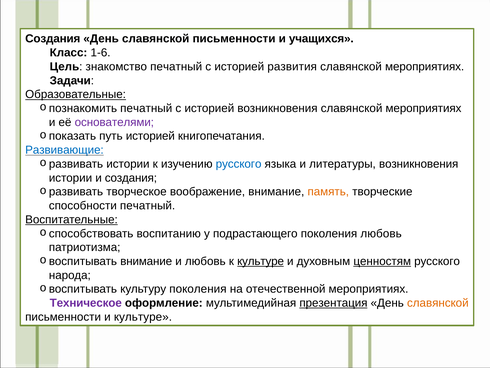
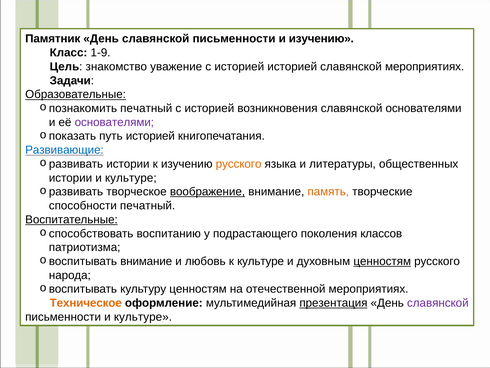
Создания: Создания -> Памятник (53, 39)
и учащихся: учащихся -> изучению (321, 39)
1-6: 1-6 -> 1-9 (101, 53)
знакомство печатный: печатный -> уважение (176, 67)
историей развития: развития -> историей (292, 67)
возникновения славянской мероприятиях: мероприятиях -> основателями (424, 108)
русского colour: blue -> orange (239, 164)
литературы возникновения: возникновения -> общественных (419, 164)
истории и создания: создания -> культуре (131, 178)
воображение underline: none -> present (207, 192)
поколения любовь: любовь -> классов (381, 233)
культуре underline: present -> none (261, 261)
культуру поколения: поколения -> ценностям (198, 289)
Техническое colour: purple -> orange (86, 303)
славянской colour: orange -> purple (438, 303)
